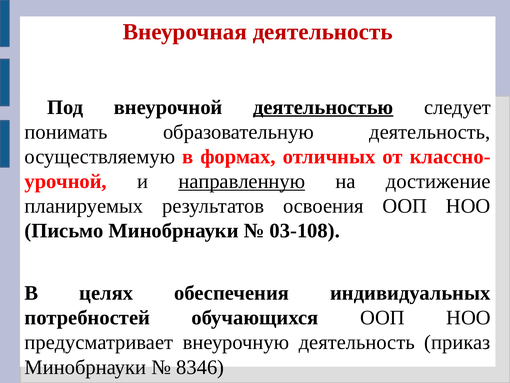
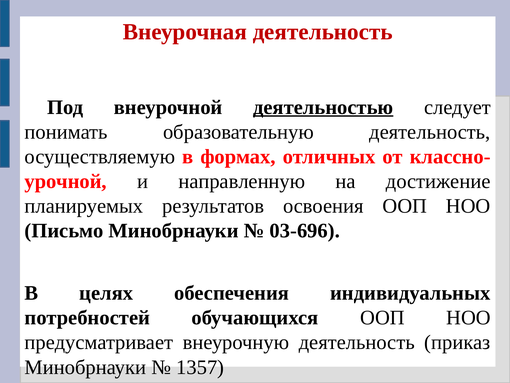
направленную underline: present -> none (242, 181)
03-108: 03-108 -> 03-696 (305, 230)
8346: 8346 -> 1357 (200, 367)
